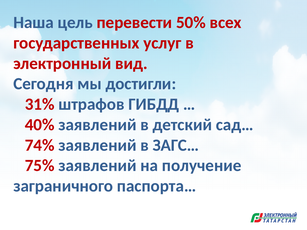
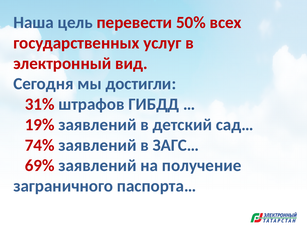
40%: 40% -> 19% (40, 125)
75%: 75% -> 69% (40, 166)
